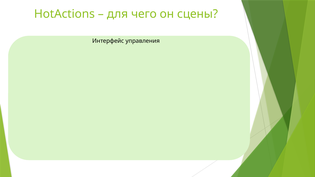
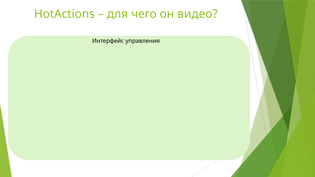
сцены: сцены -> видео (197, 14)
